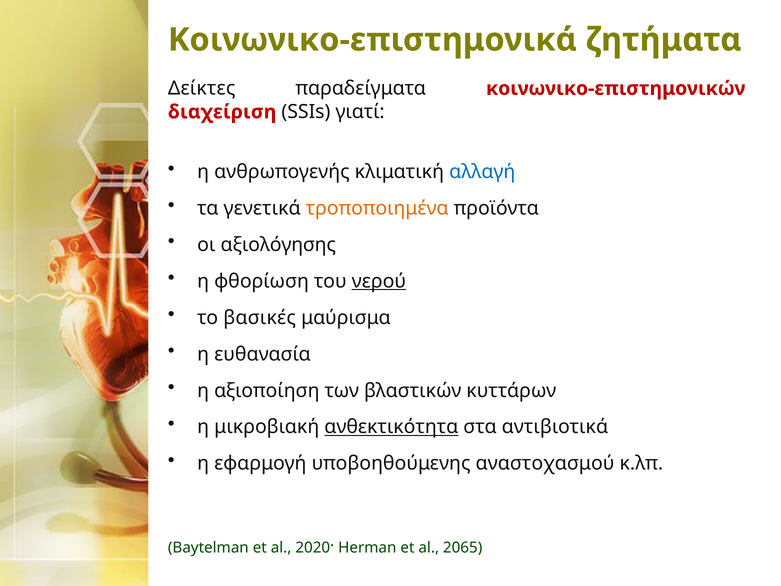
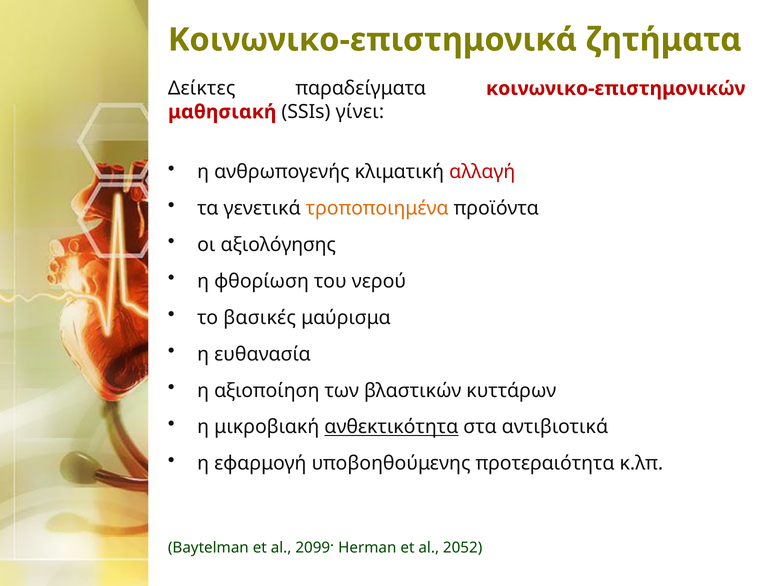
διαχείριση: διαχείριση -> μαθησιακή (222, 112)
γιατί: γιατί -> γίνει (360, 112)
αλλαγή colour: blue -> red (482, 172)
νερού underline: present -> none (379, 281)
αναστοχασμού: αναστοχασμού -> προτεραιότητα (545, 463)
2020·: 2020· -> 2099· (315, 548)
2065: 2065 -> 2052 (463, 548)
